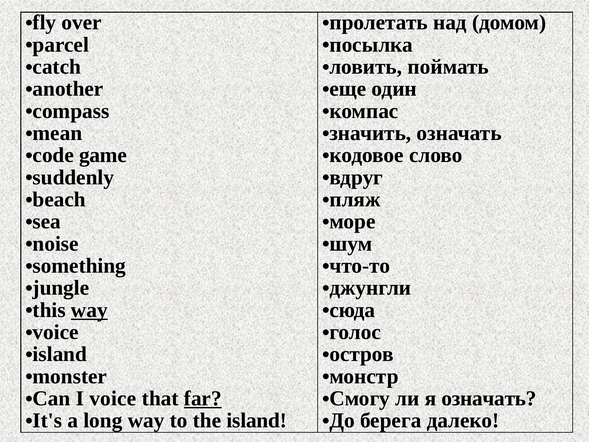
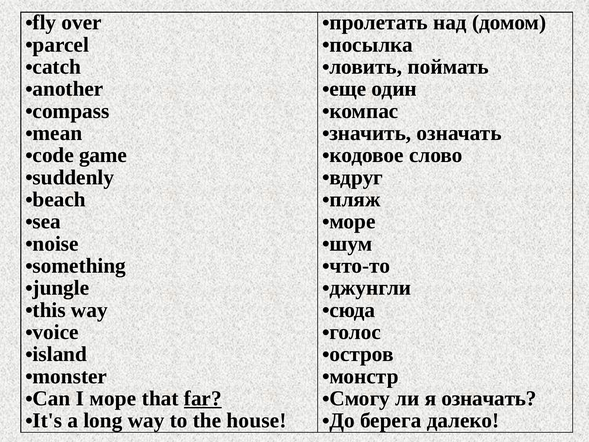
way underline: present -> none (89, 310)
I voice: voice -> море (113, 398)
the island: island -> house (257, 420)
